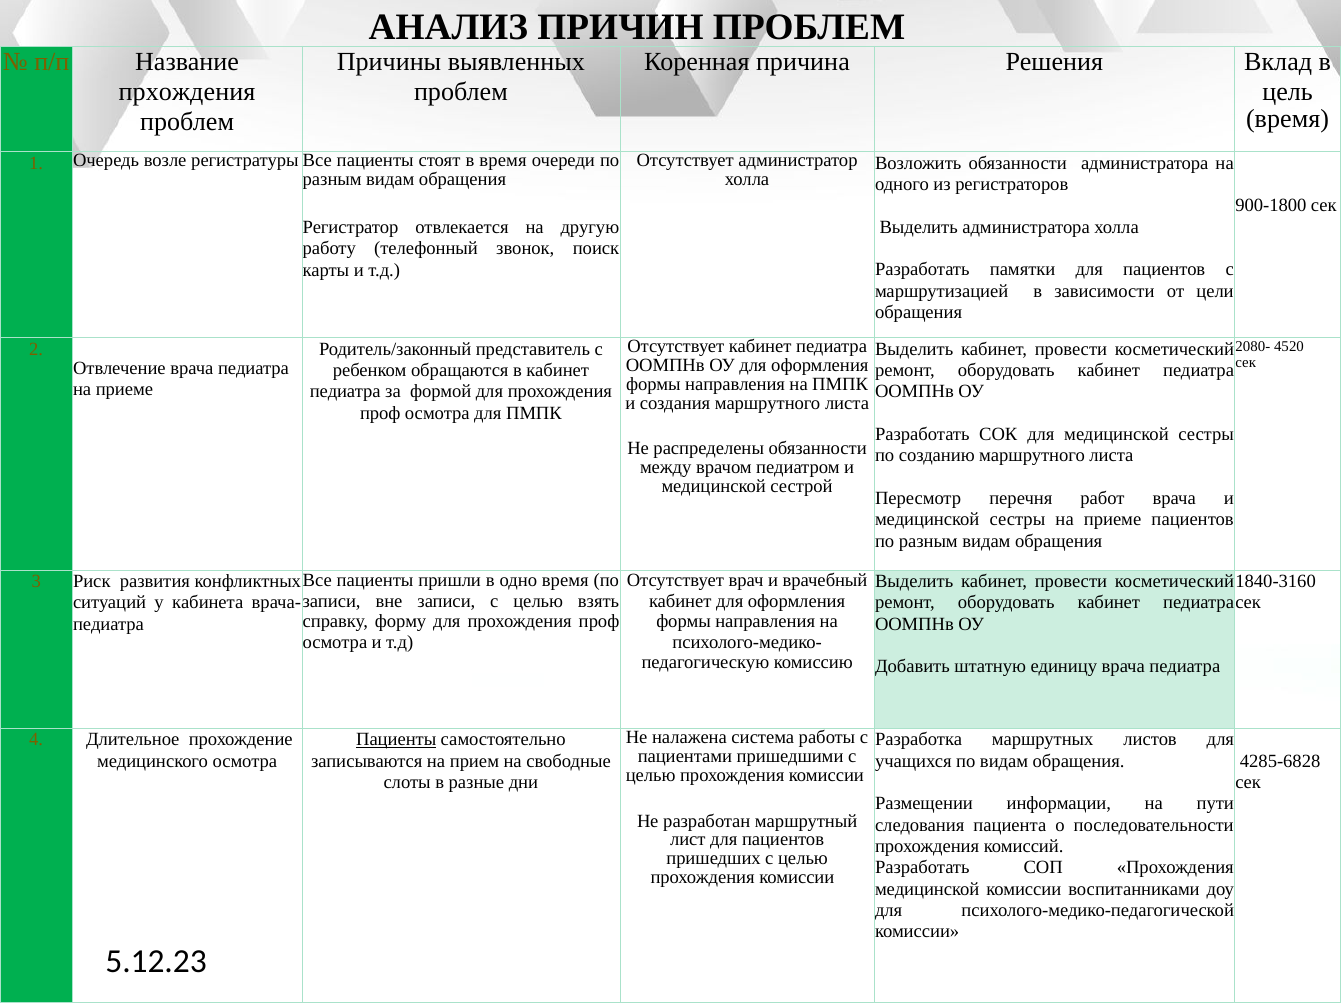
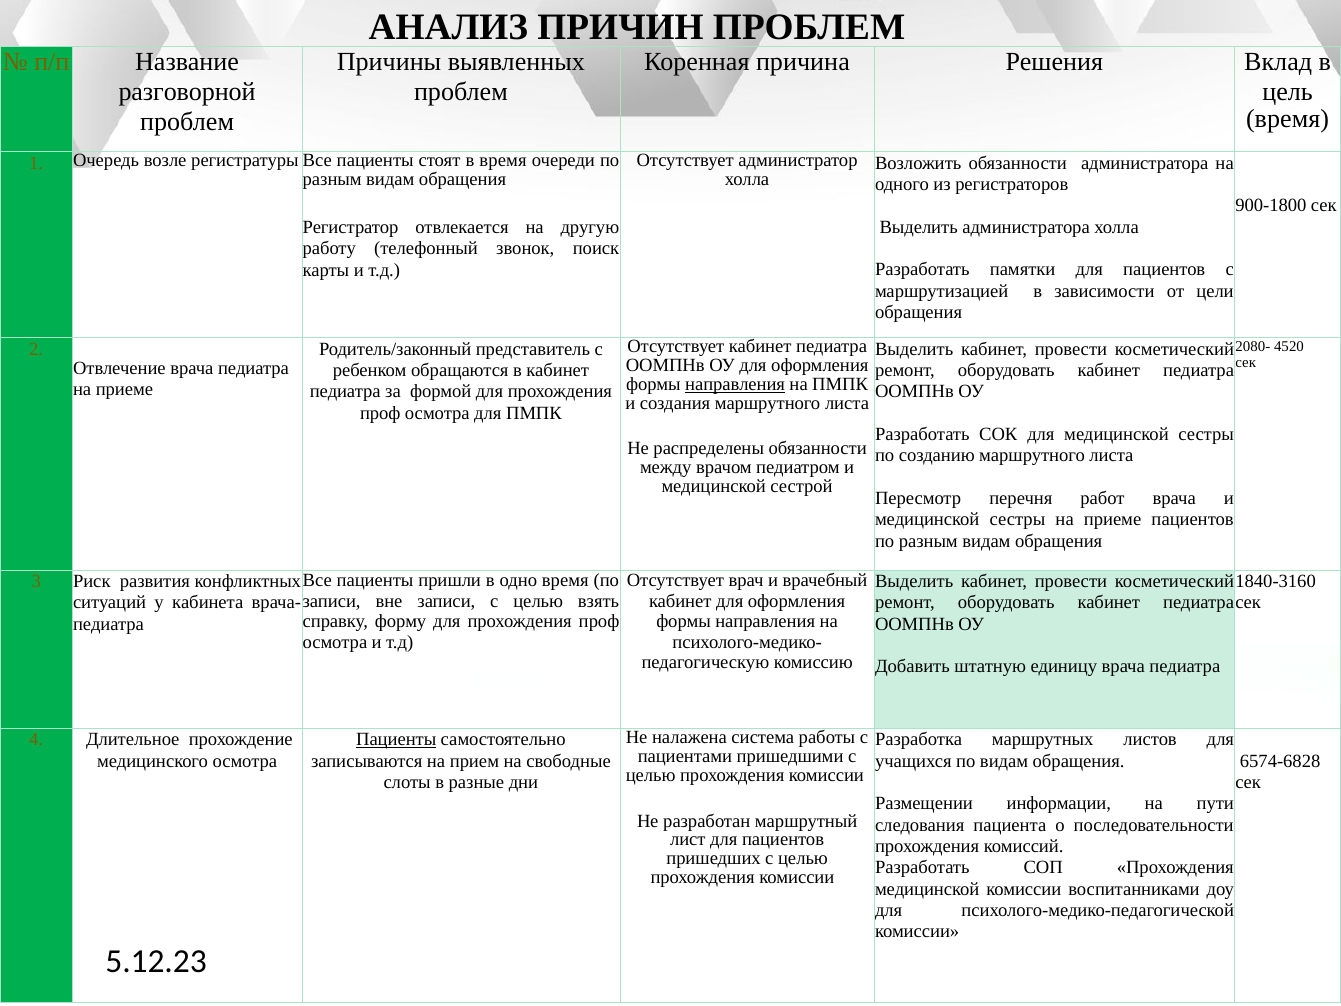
прхождения: прхождения -> разговорной (187, 92)
направления underline: none -> present (735, 384)
4285-6828: 4285-6828 -> 6574-6828 (1280, 761)
